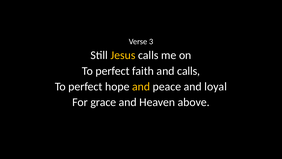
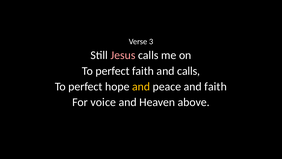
Jesus colour: yellow -> pink (123, 55)
and loyal: loyal -> faith (216, 86)
grace: grace -> voice (103, 102)
